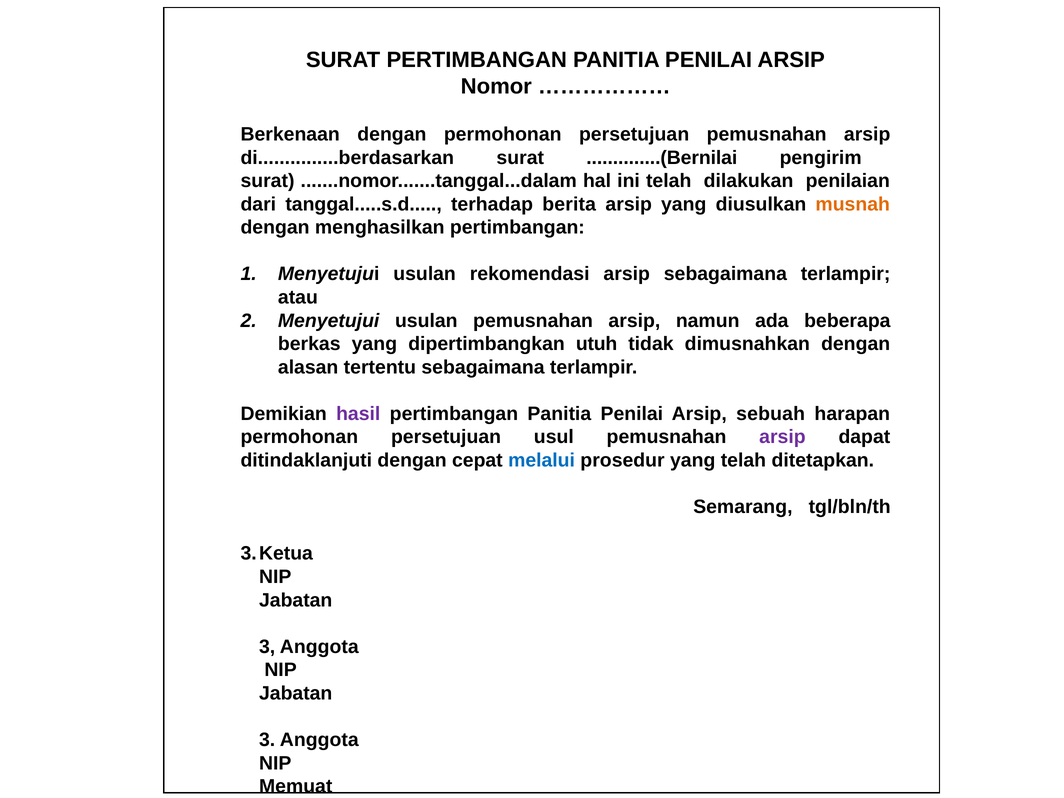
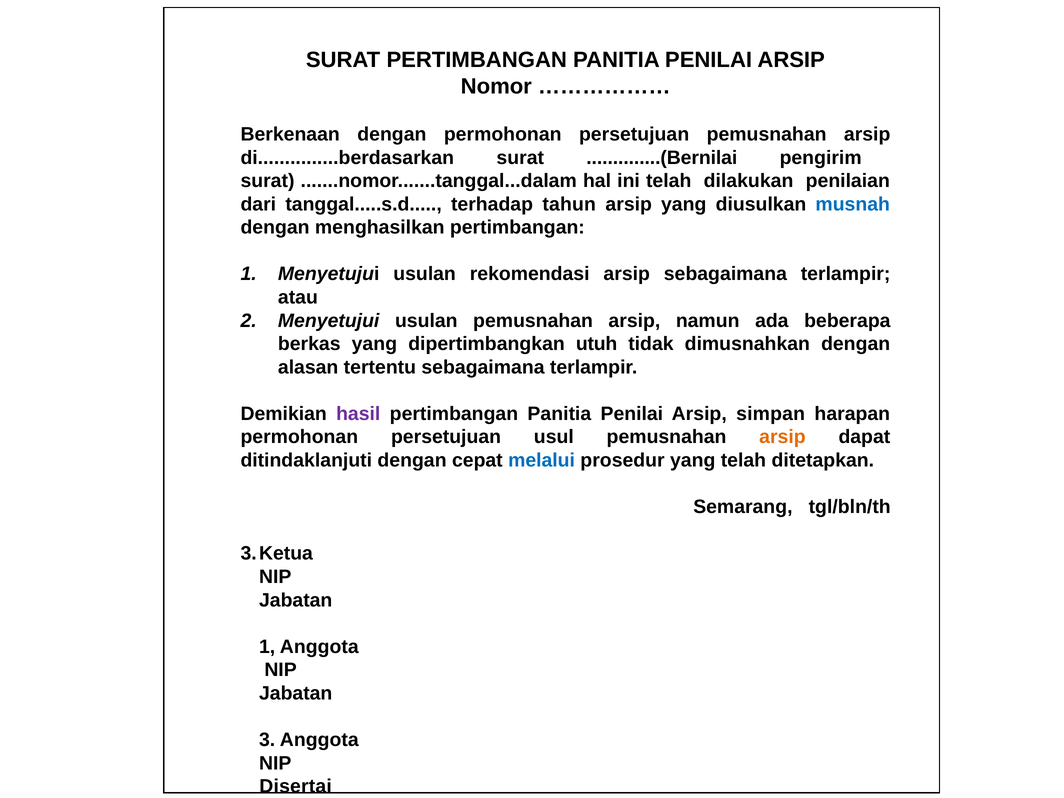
berita: berita -> tahun (569, 204)
musnah colour: orange -> blue (853, 204)
sebuah: sebuah -> simpan (771, 414)
arsip colour: purple -> orange (782, 437)
3: 3 -> 1 (267, 647)
Memuat: Memuat -> Disertai (296, 786)
